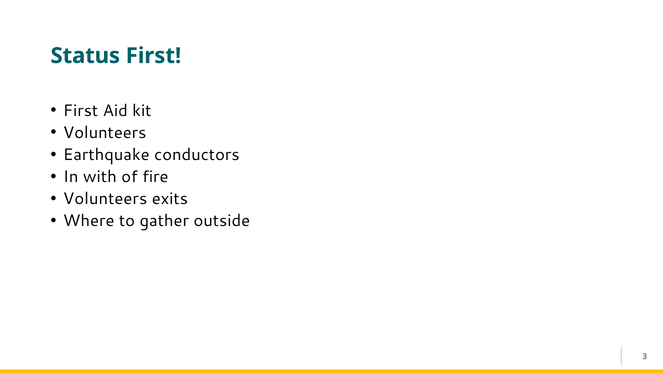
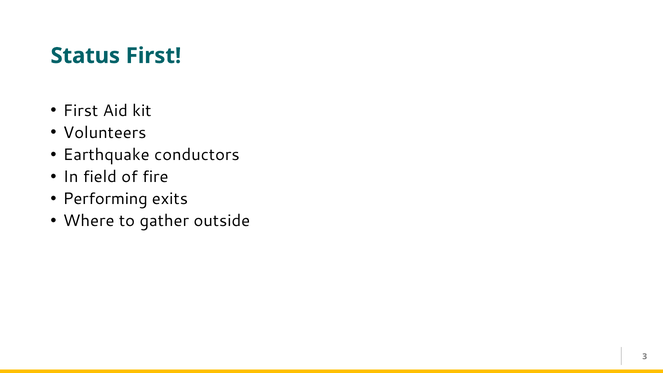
with: with -> field (100, 177)
Volunteers: Volunteers -> Performing (105, 199)
